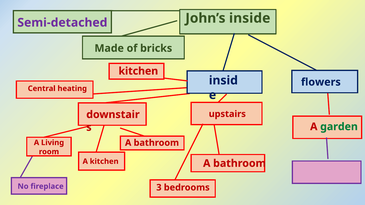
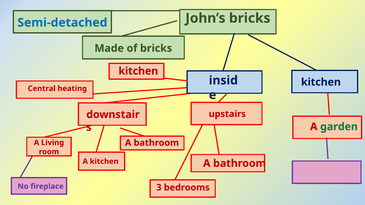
John’s inside: inside -> bricks (250, 18)
Semi-detached colour: purple -> blue (62, 23)
flowers: flowers -> kitchen (321, 82)
